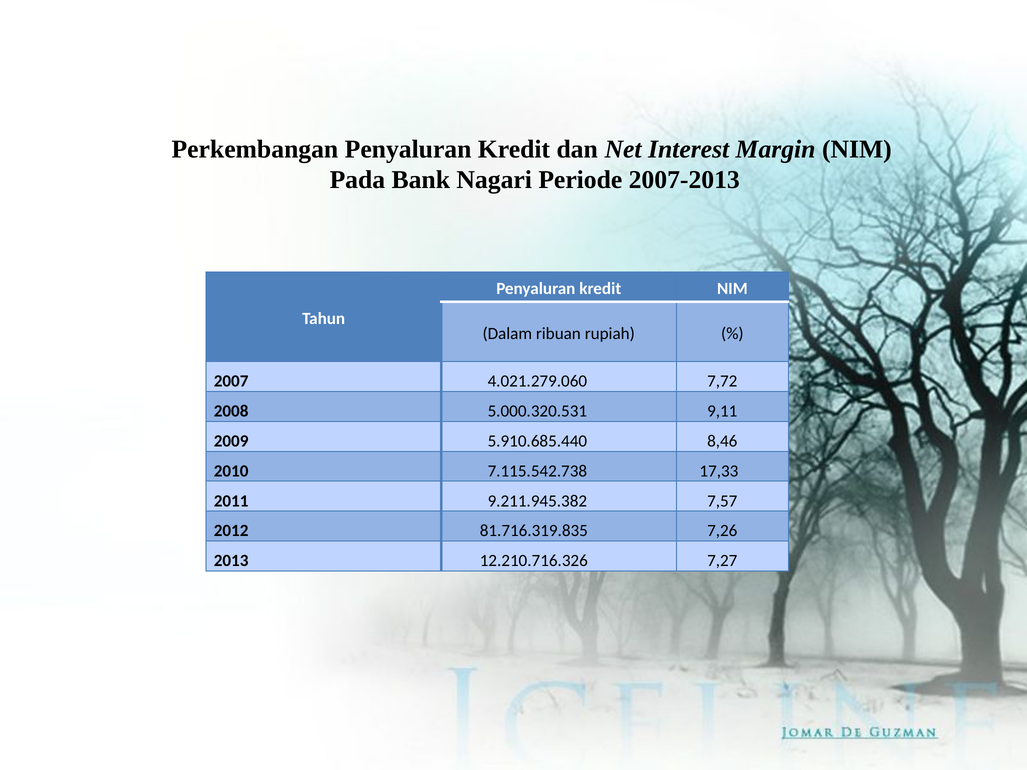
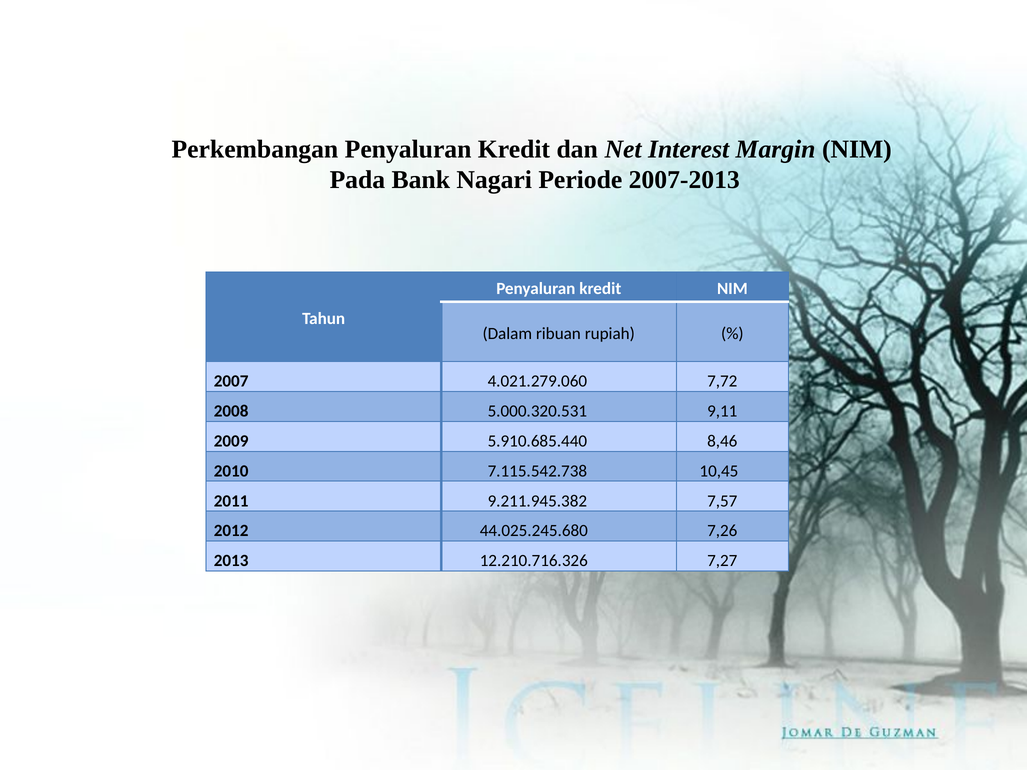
17,33: 17,33 -> 10,45 (719, 471)
81.716.319.835: 81.716.319.835 -> 44.025.245.680 (534, 531)
